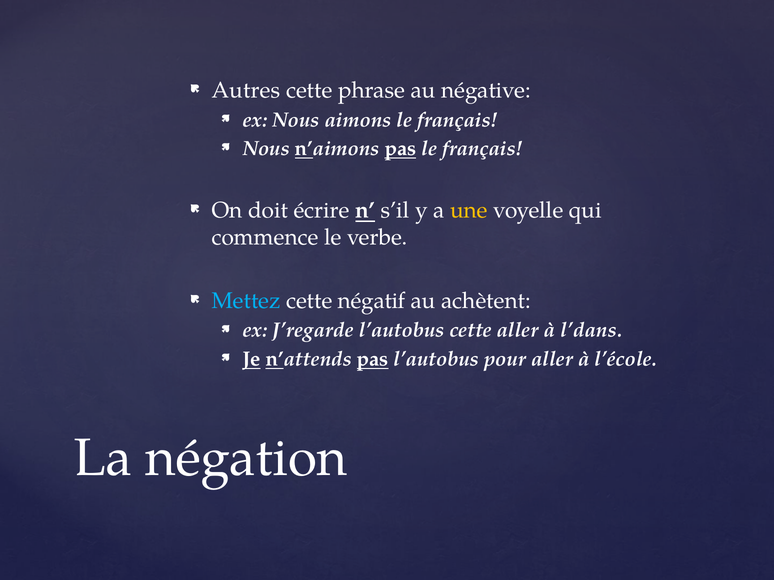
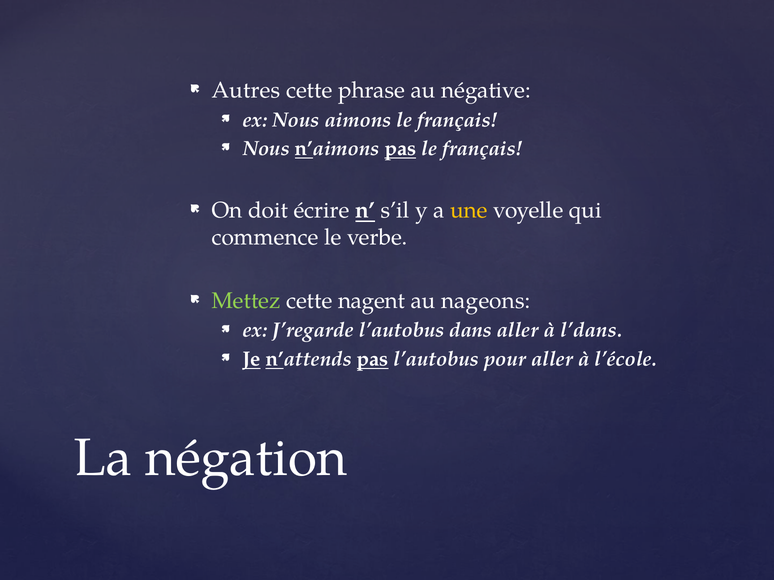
Mettez colour: light blue -> light green (246, 301)
négatif: négatif -> nagent (372, 301)
achètent: achètent -> nageons (486, 301)
l’autobus cette: cette -> dans (471, 331)
